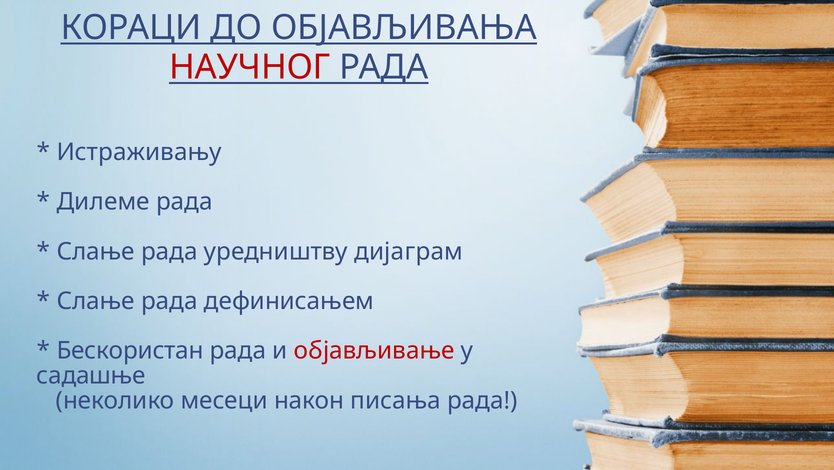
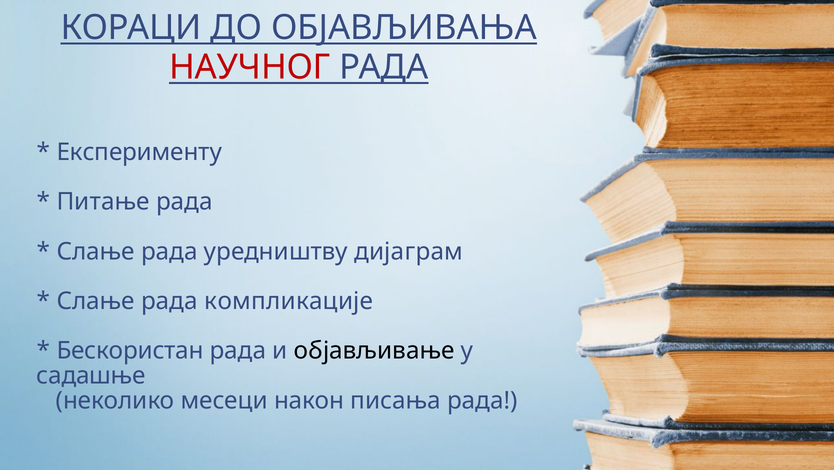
Истраживању: Истраживању -> Експерименту (139, 152)
Дилеме: Дилеме -> Питање (103, 202)
дефинисањем: дефинисањем -> компликације (289, 301)
објављивање colour: red -> black (374, 350)
